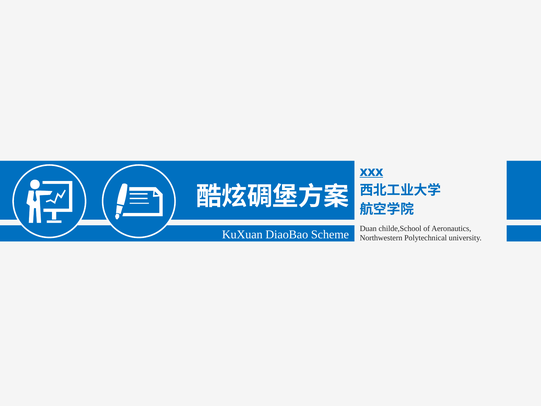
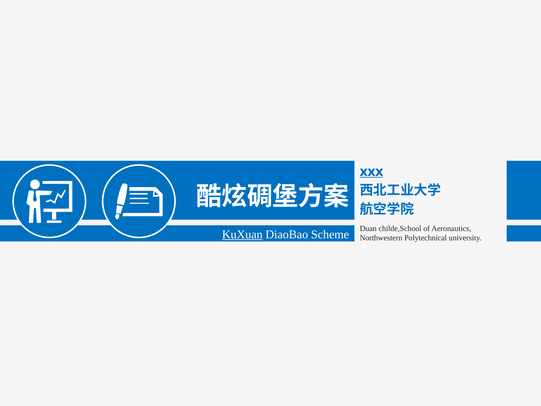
KuXuan underline: none -> present (242, 234)
